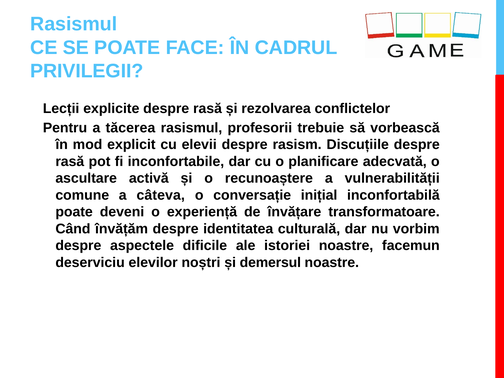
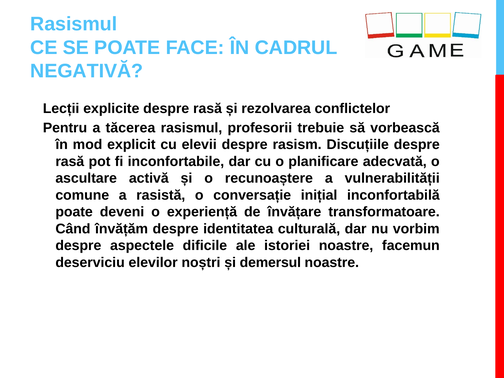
PRIVILEGII: PRIVILEGII -> NEGATIVĂ (87, 71)
câteva: câteva -> rasistă (161, 195)
